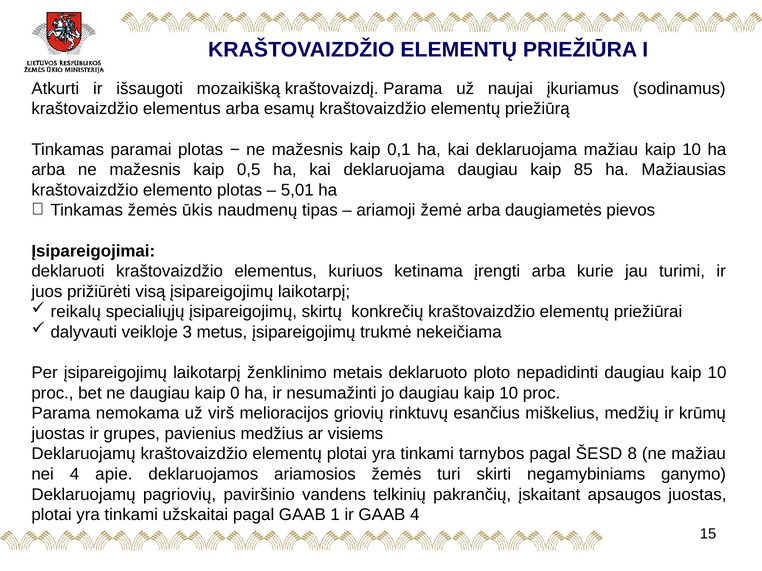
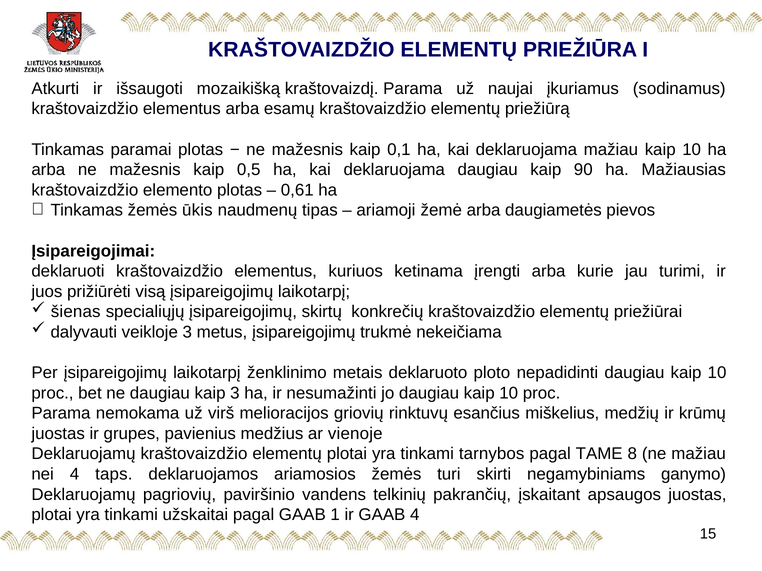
85: 85 -> 90 (583, 170)
5,01: 5,01 -> 0,61 (297, 190)
reikalų: reikalų -> šienas (76, 312)
kaip 0: 0 -> 3 (235, 393)
visiems: visiems -> vienoje (355, 434)
ŠESD: ŠESD -> TAME (599, 454)
apie: apie -> taps (114, 475)
